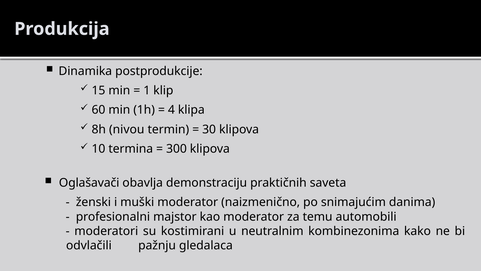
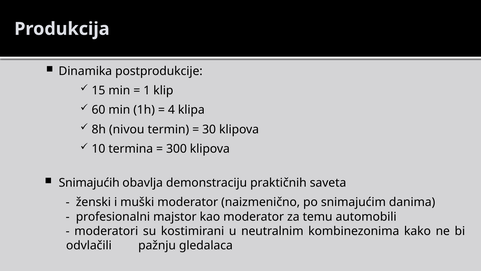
Oglašavači: Oglašavači -> Snimajućih (89, 183)
